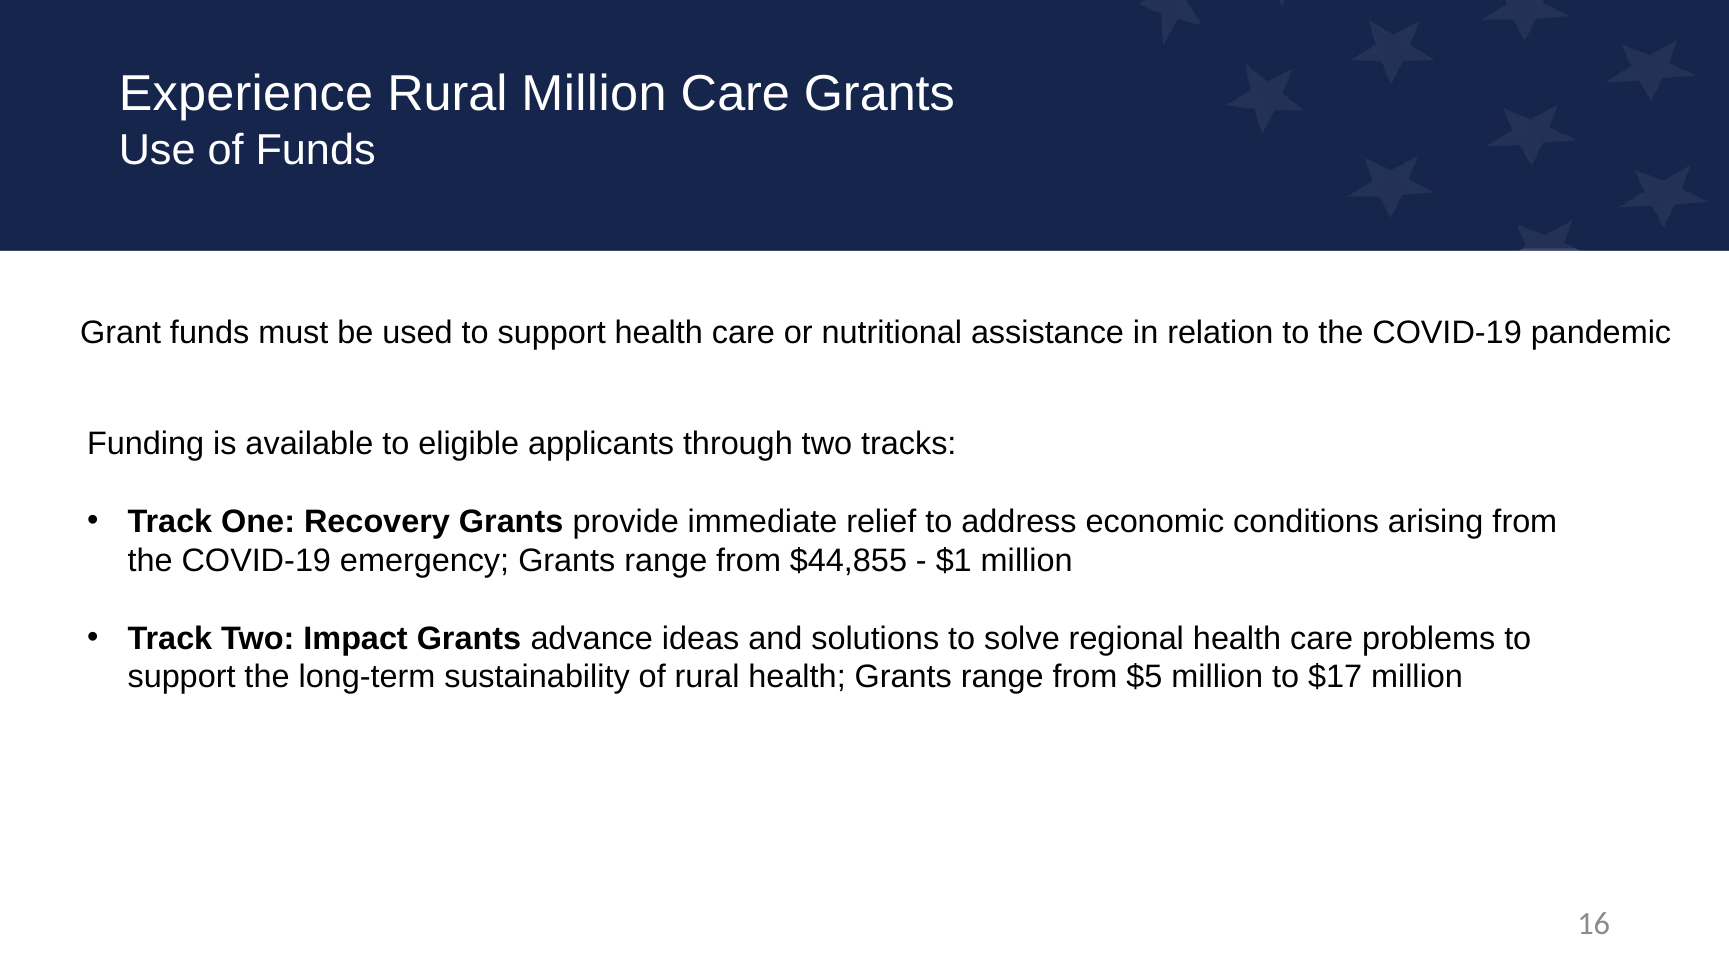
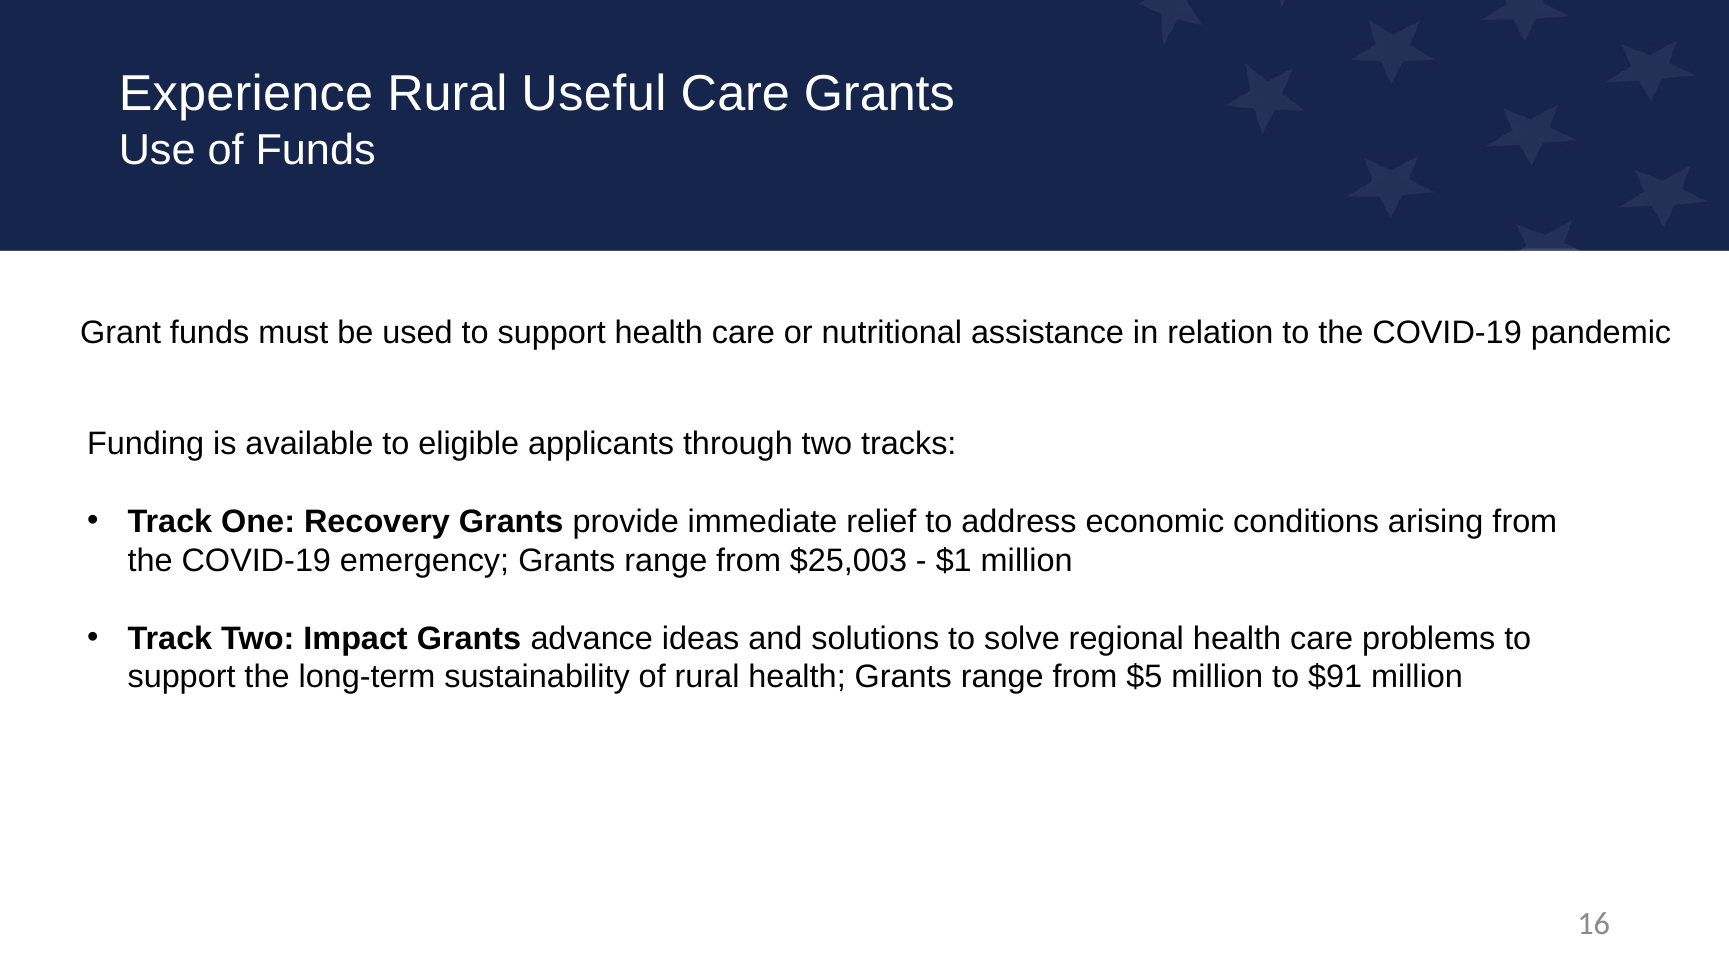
Rural Million: Million -> Useful (594, 94)
$44,855: $44,855 -> $25,003 (848, 560)
$17: $17 -> $91 (1335, 677)
